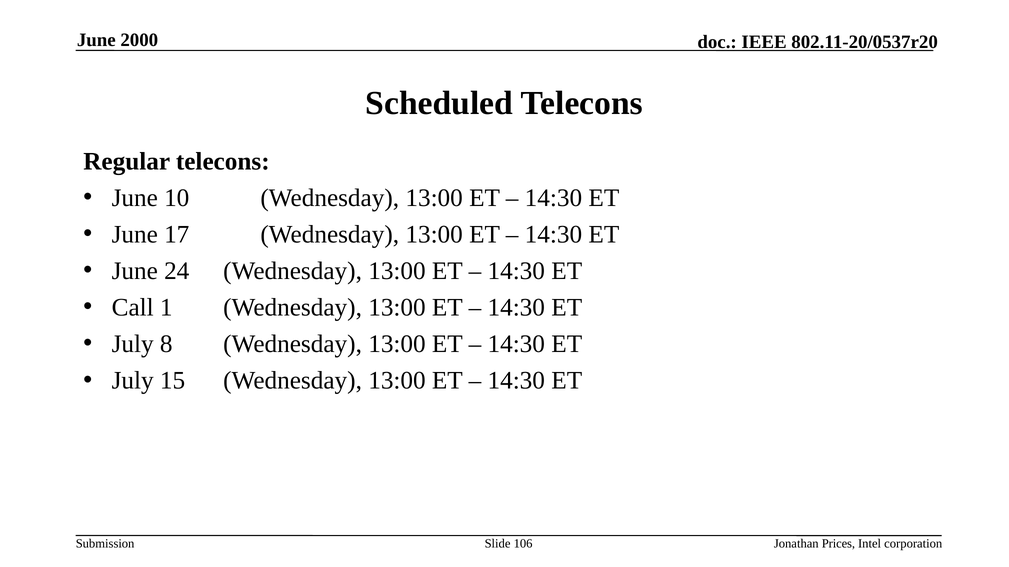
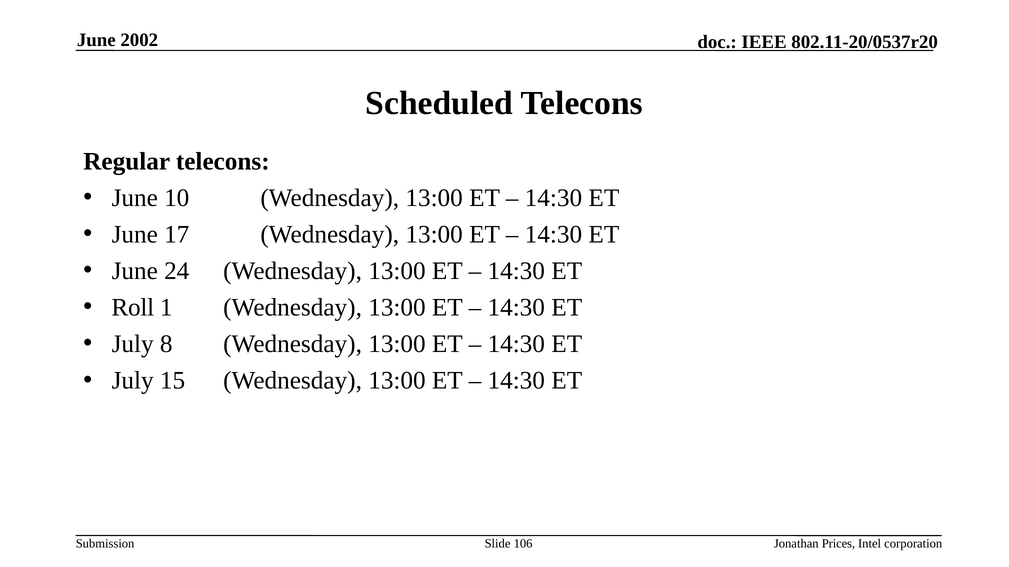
2000: 2000 -> 2002 (139, 40)
Call: Call -> Roll (133, 308)
